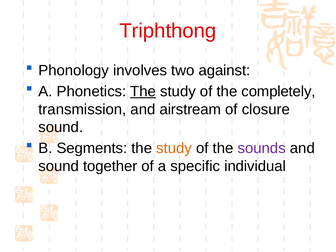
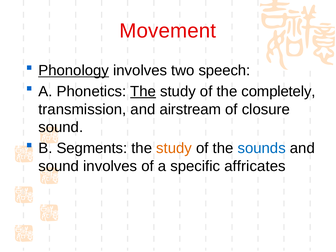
Triphthong: Triphthong -> Movement (168, 31)
Phonology underline: none -> present (74, 70)
against: against -> speech (224, 70)
sounds colour: purple -> blue (262, 148)
sound together: together -> involves (110, 166)
individual: individual -> affricates (255, 166)
